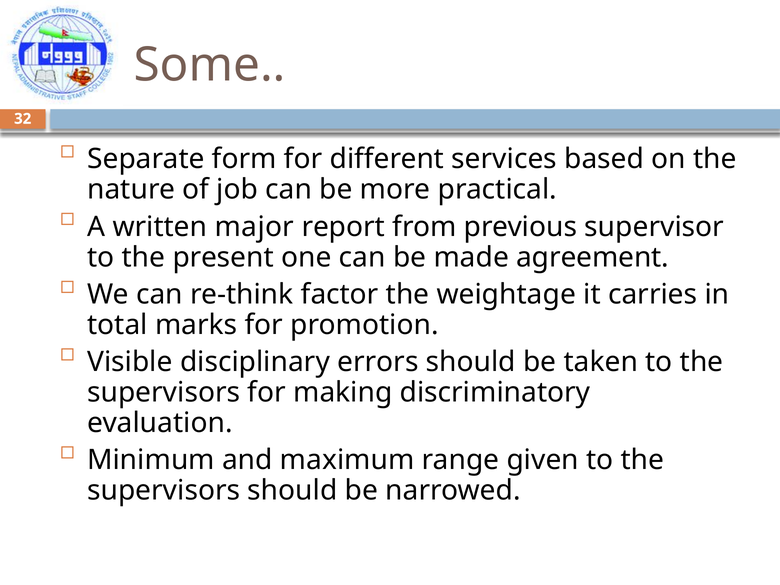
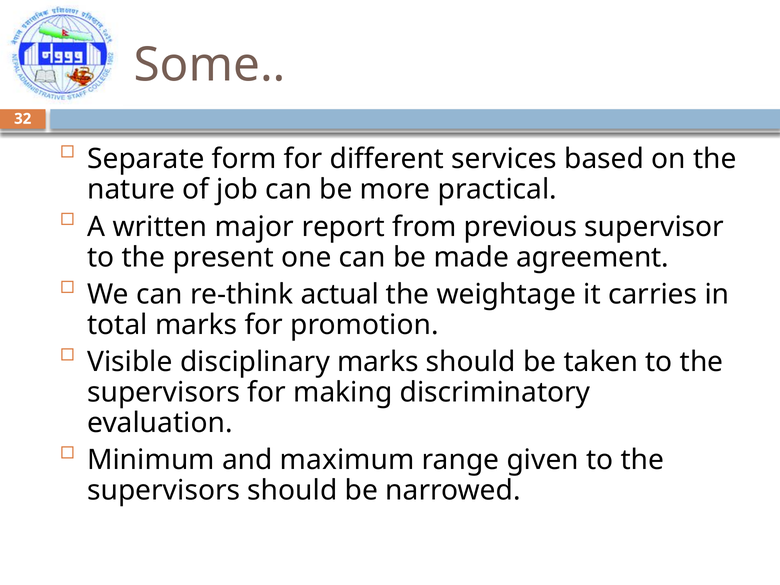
factor: factor -> actual (340, 294)
disciplinary errors: errors -> marks (378, 362)
